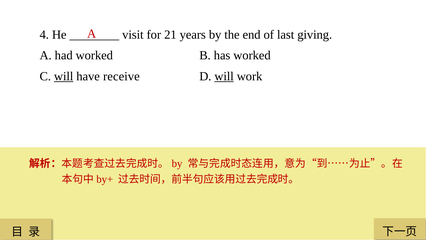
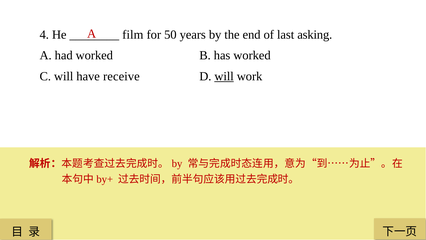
visit: visit -> film (133, 35)
21: 21 -> 50 (170, 35)
giving: giving -> asking (315, 35)
will underline: present -> none (64, 76)
